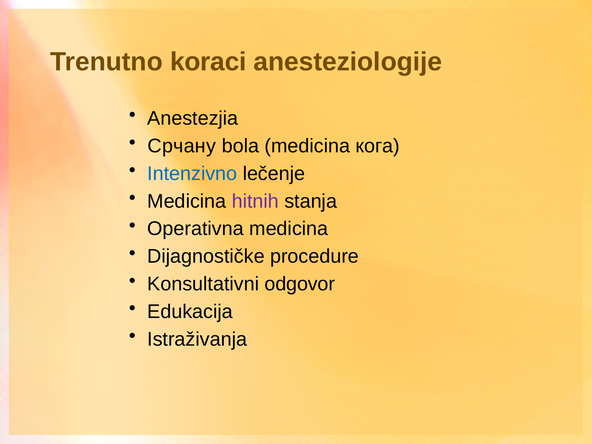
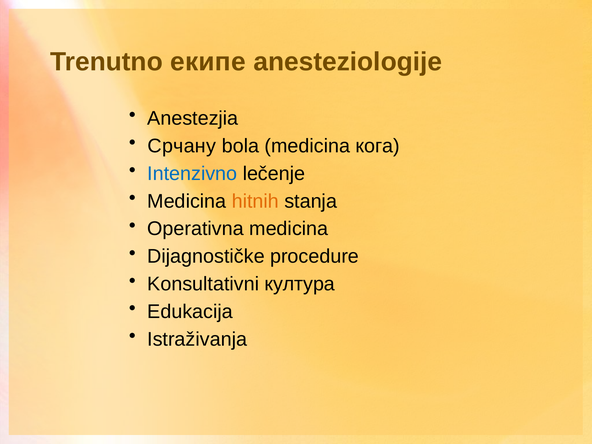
koraci: koraci -> екипе (208, 62)
hitnih colour: purple -> orange (255, 201)
odgovor: odgovor -> култура (300, 284)
